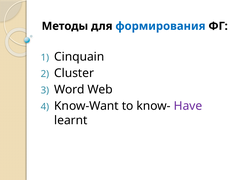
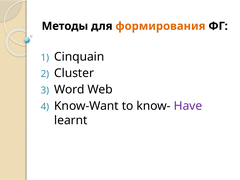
формирования colour: blue -> orange (160, 26)
